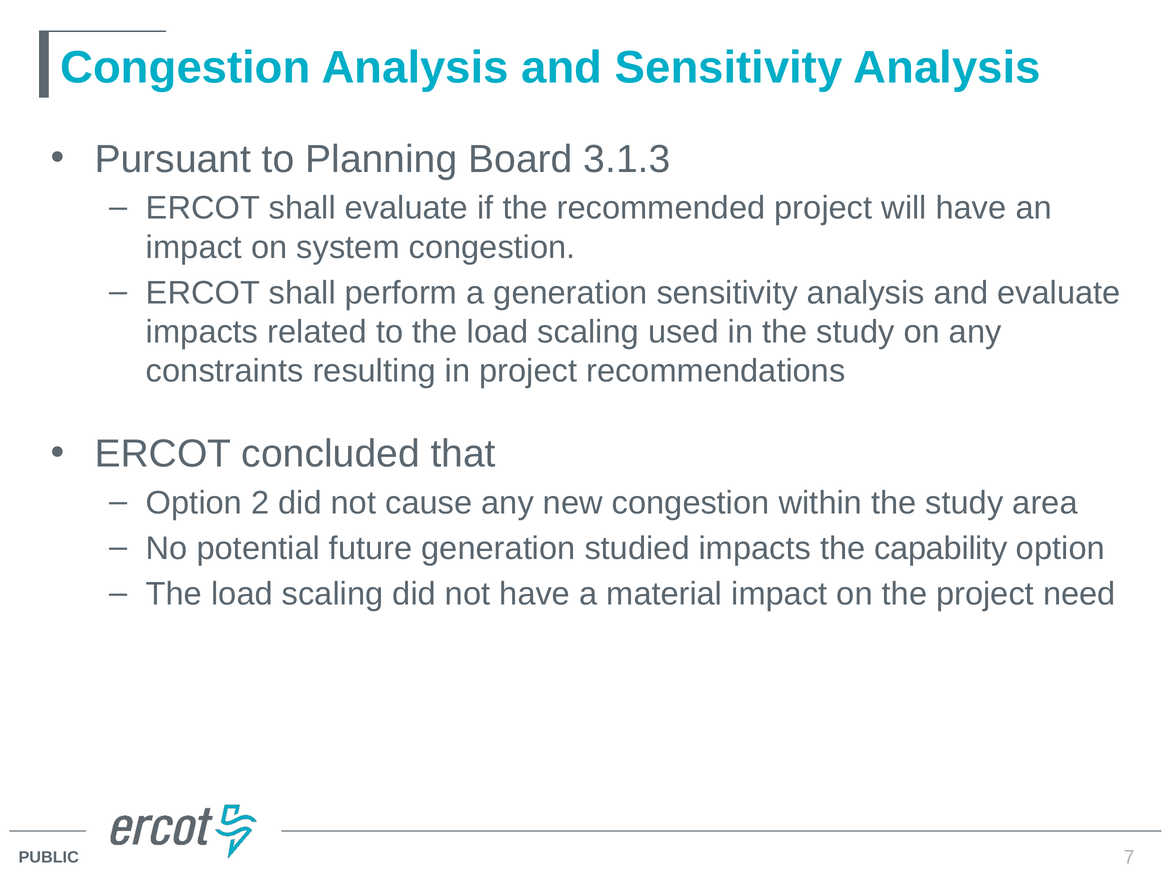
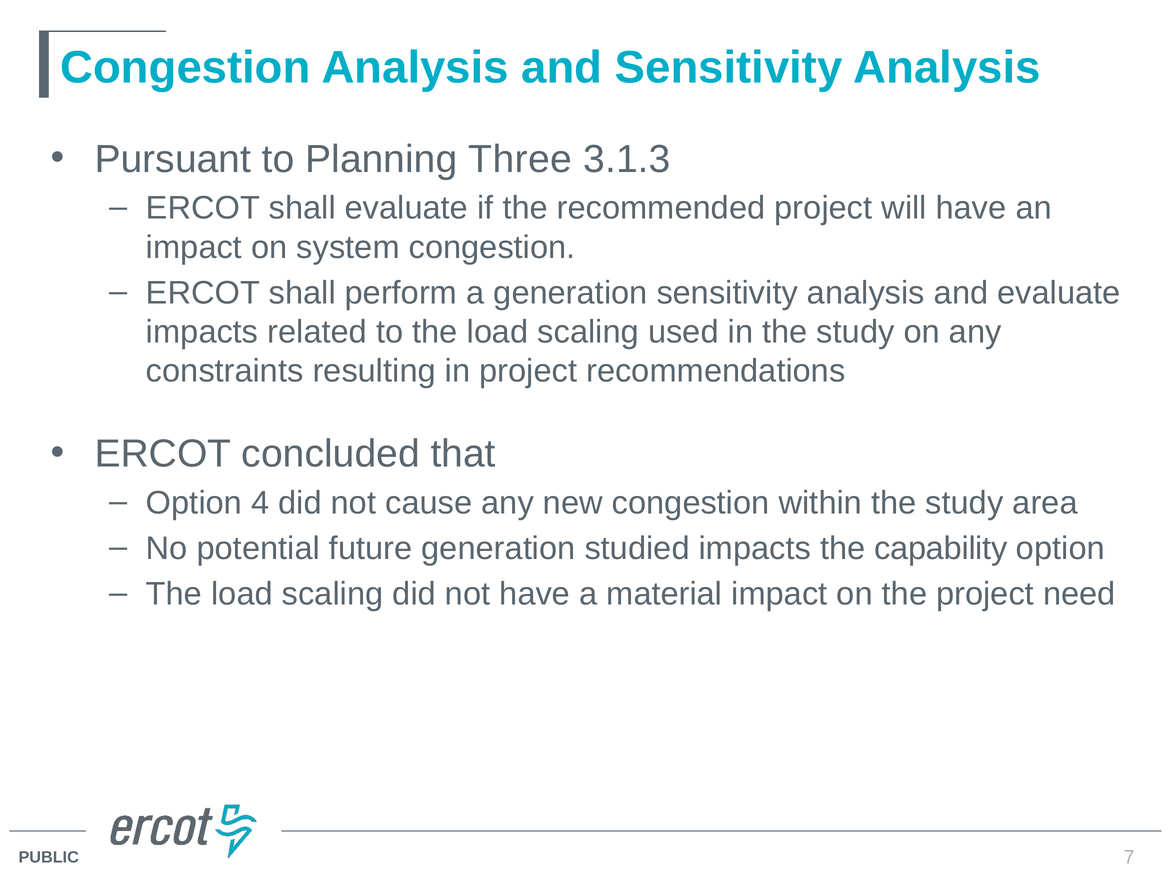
Board: Board -> Three (520, 159)
2: 2 -> 4 (260, 503)
